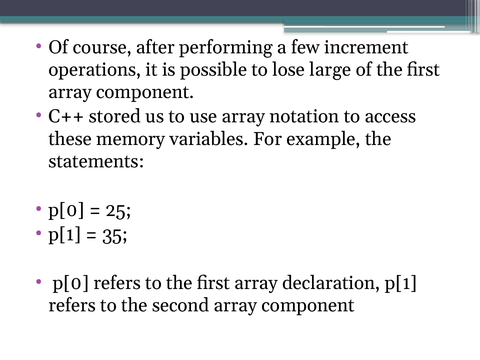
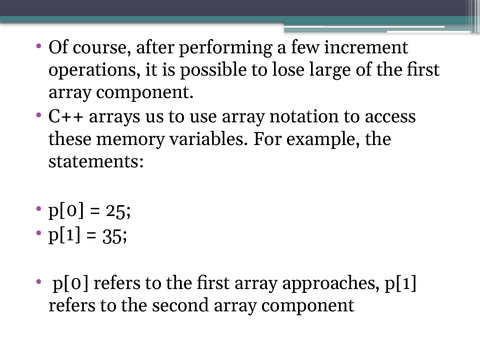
stored: stored -> arrays (115, 116)
declaration: declaration -> approaches (331, 283)
